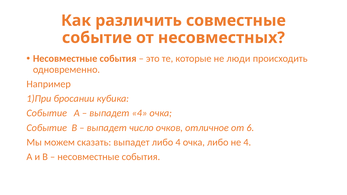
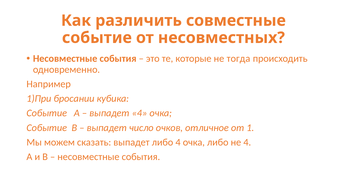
люди: люди -> тогда (238, 59)
6: 6 -> 1 (250, 128)
